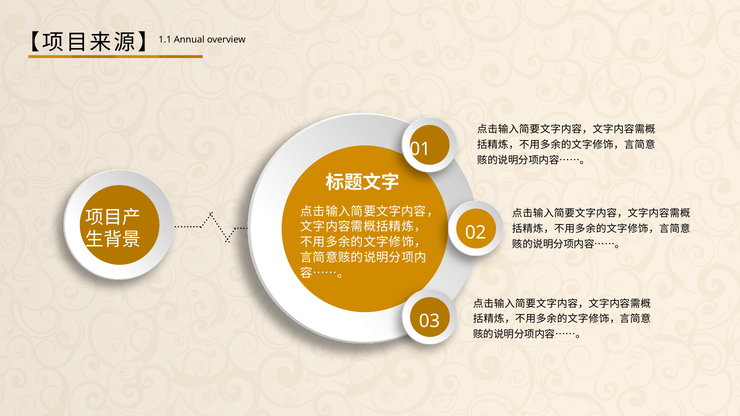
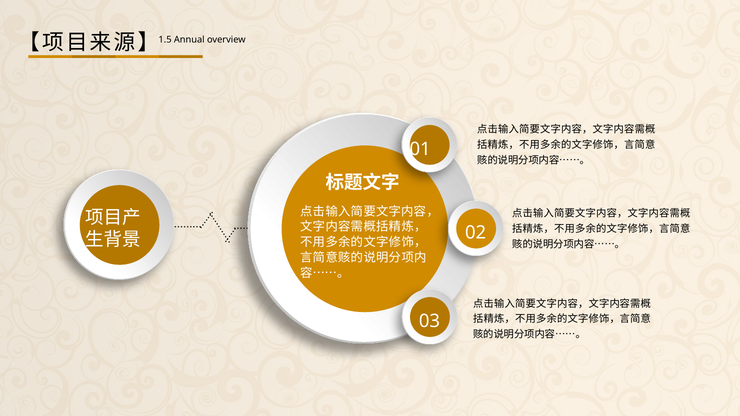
1.1: 1.1 -> 1.5 (165, 40)
